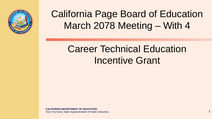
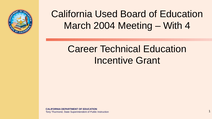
Page: Page -> Used (106, 14)
2078: 2078 -> 2004 (104, 26)
